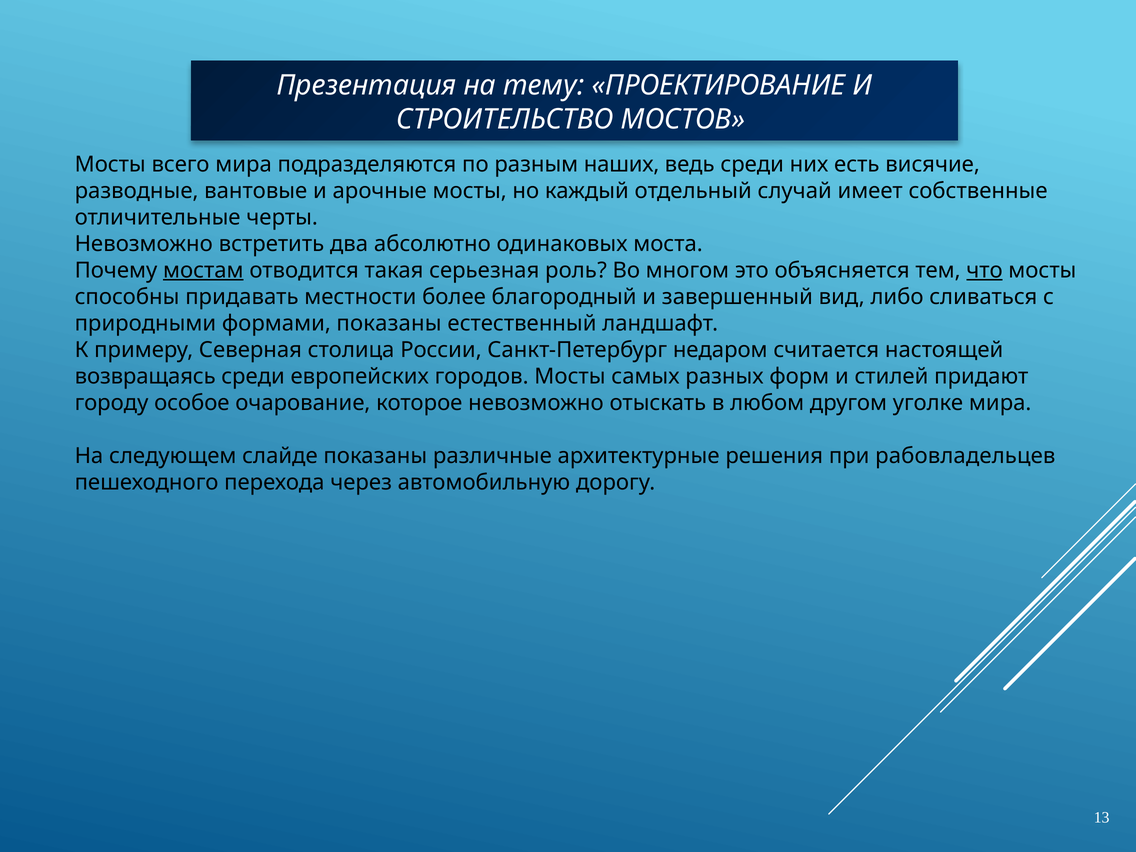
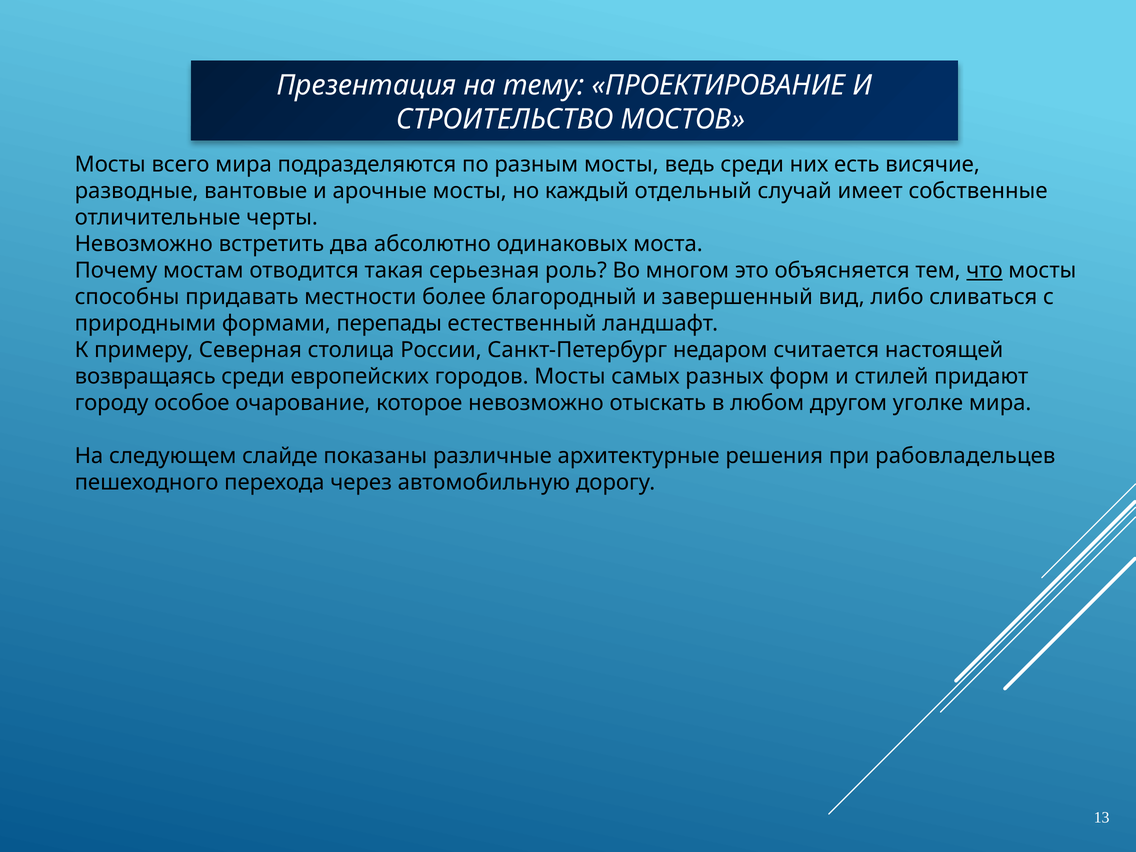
разным наших: наших -> мосты (621, 164)
мостам underline: present -> none (203, 270)
формами показаны: показаны -> перепады (389, 323)
